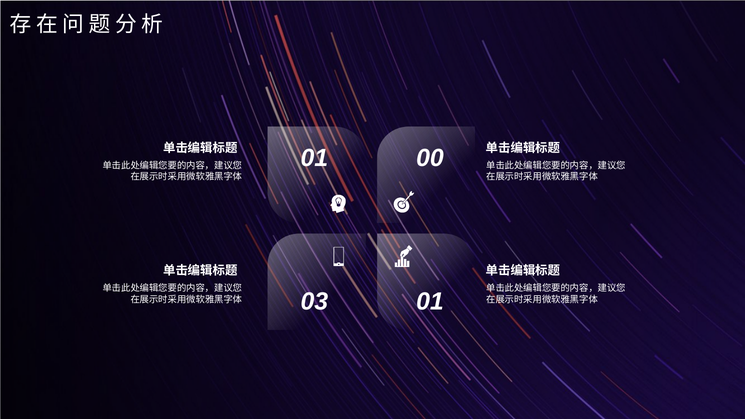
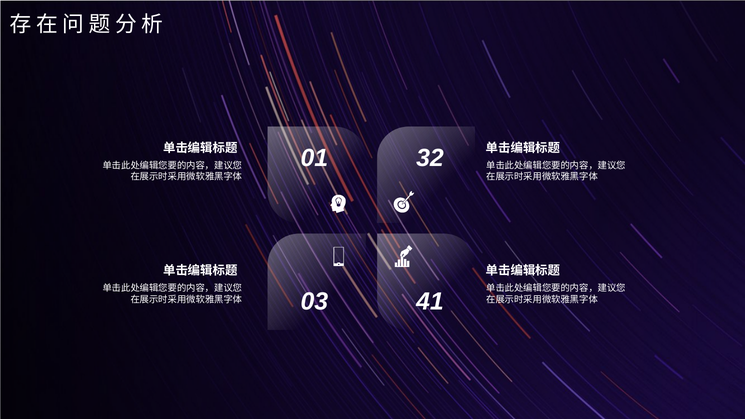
00: 00 -> 32 (430, 158)
03 01: 01 -> 41 (430, 302)
